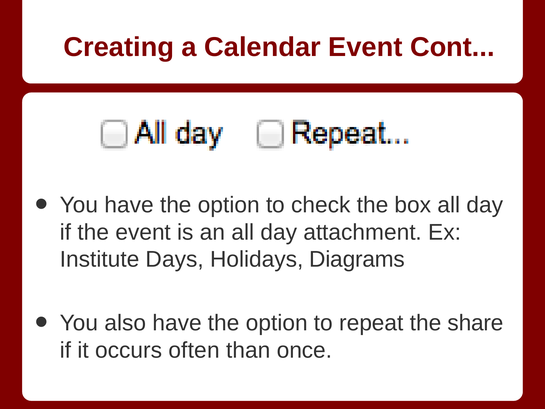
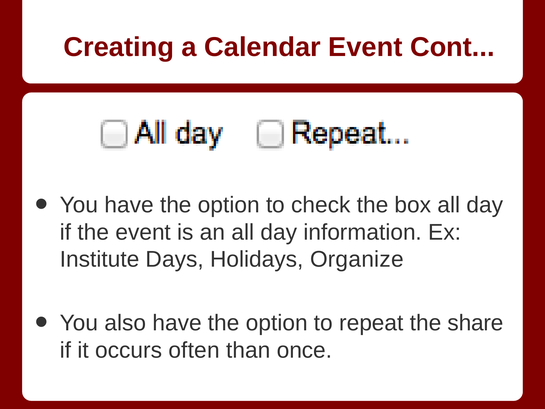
attachment: attachment -> information (363, 232)
Diagrams: Diagrams -> Organize (357, 259)
